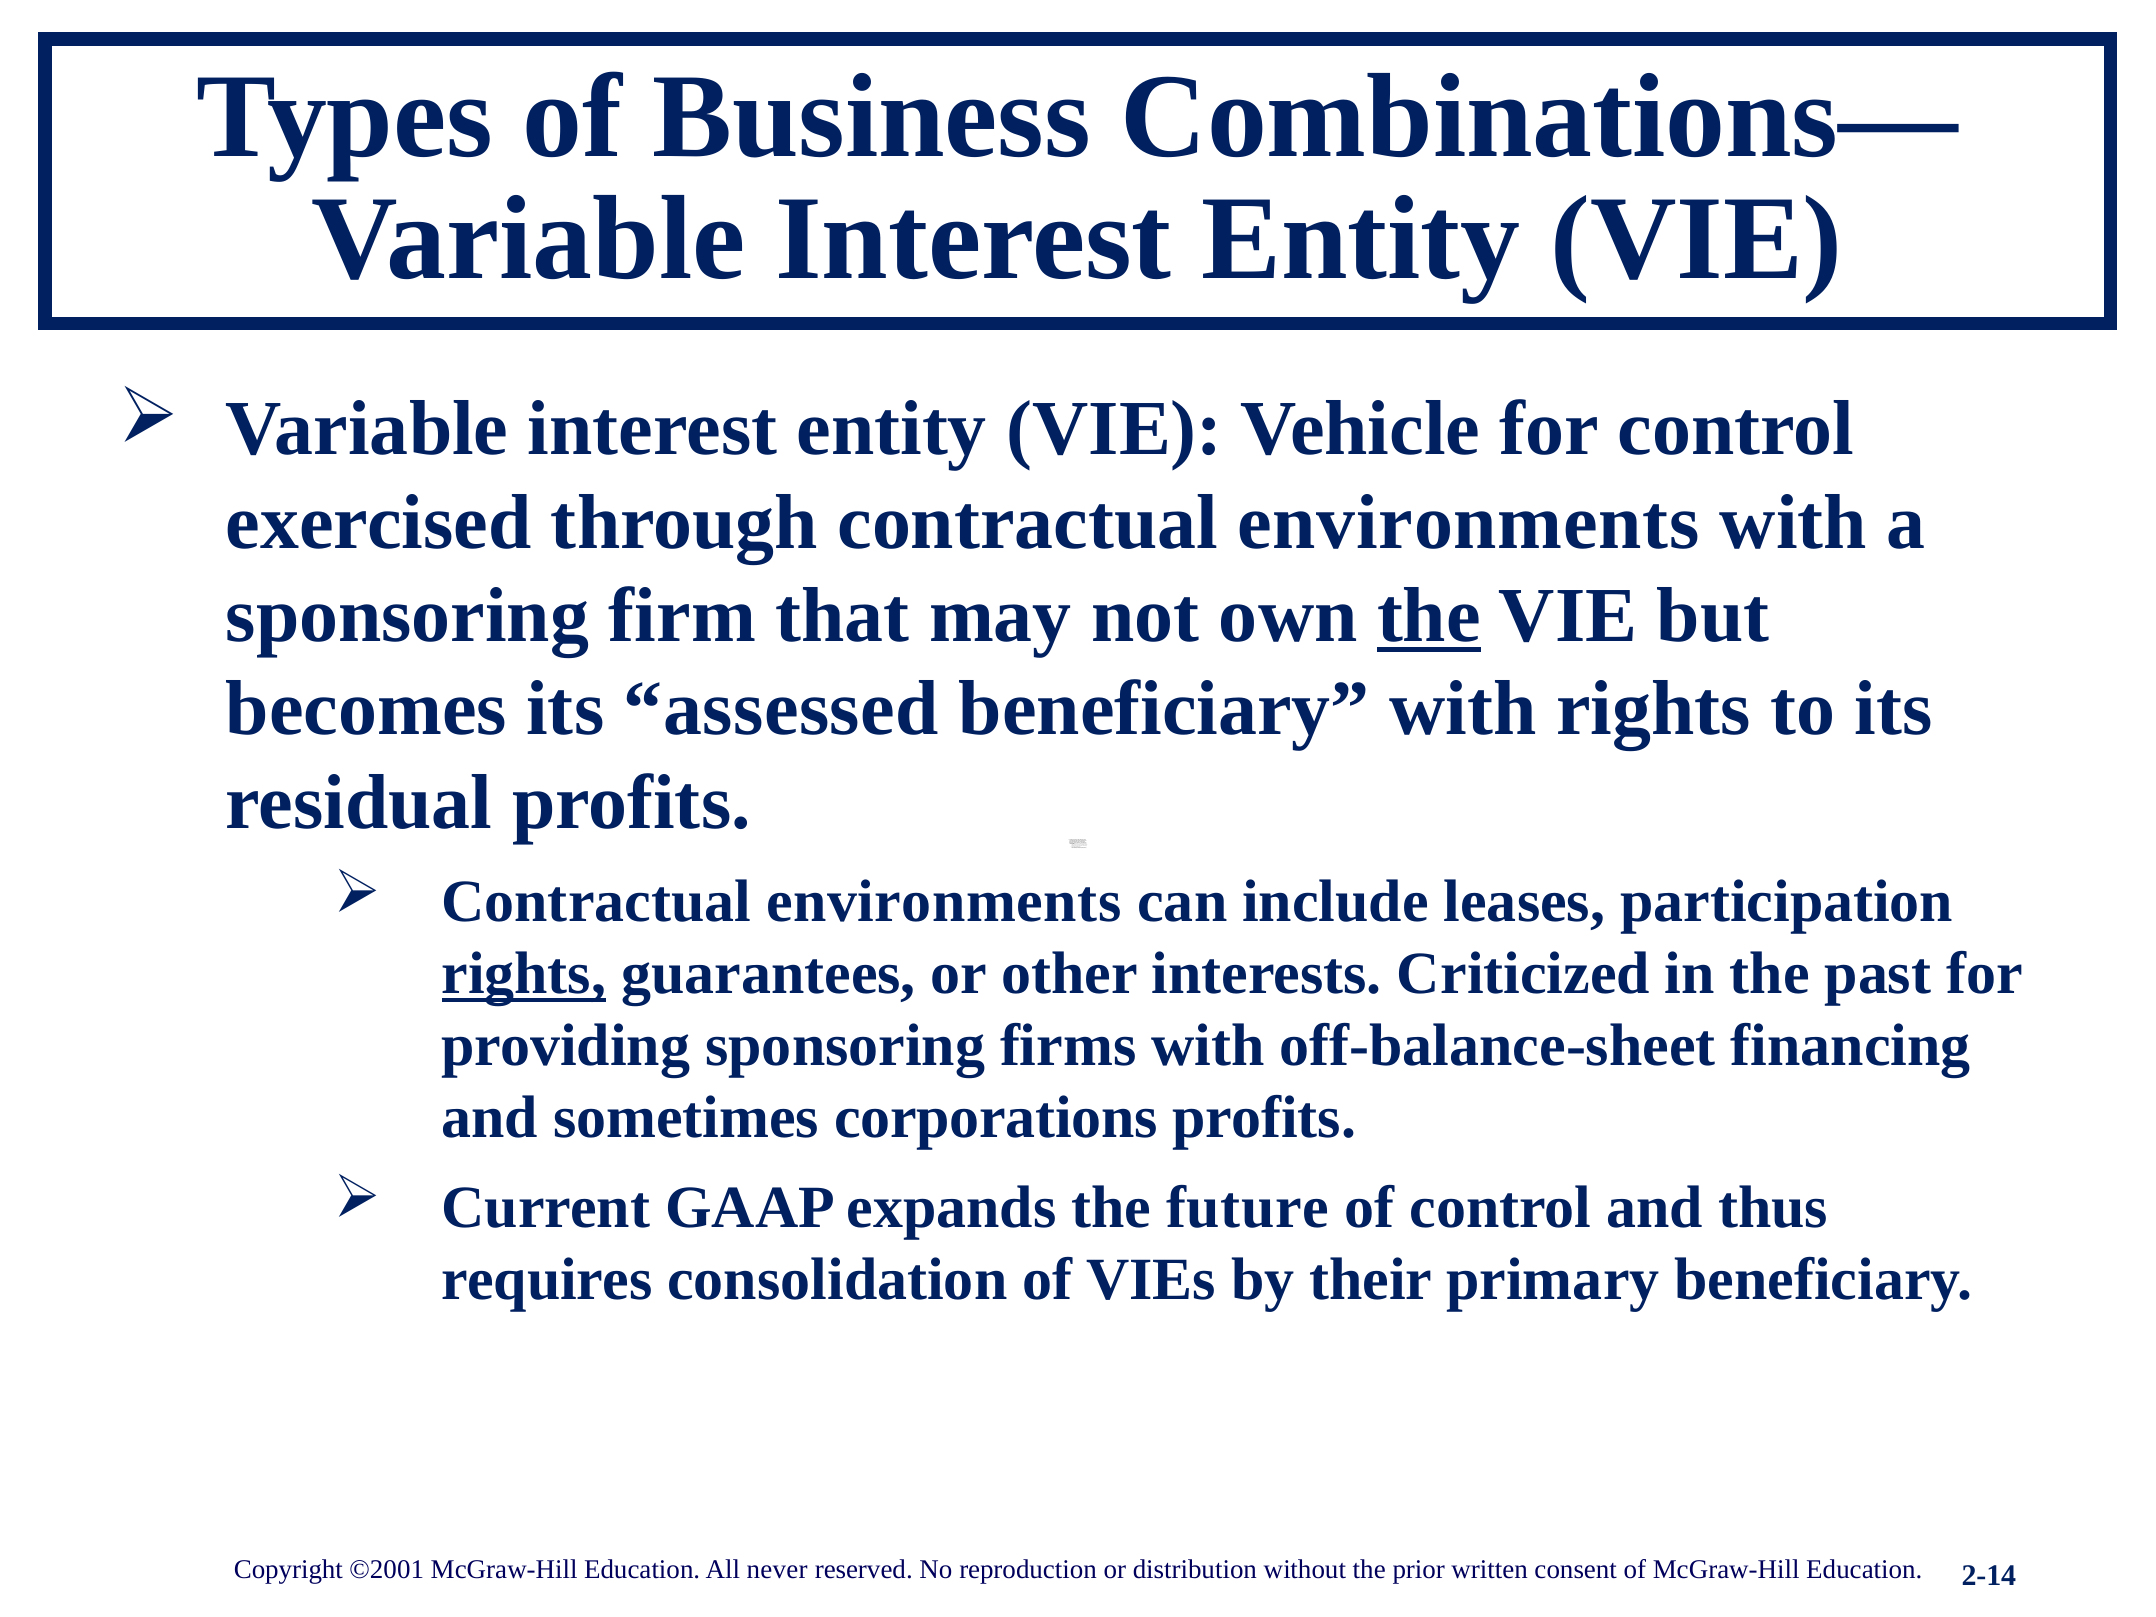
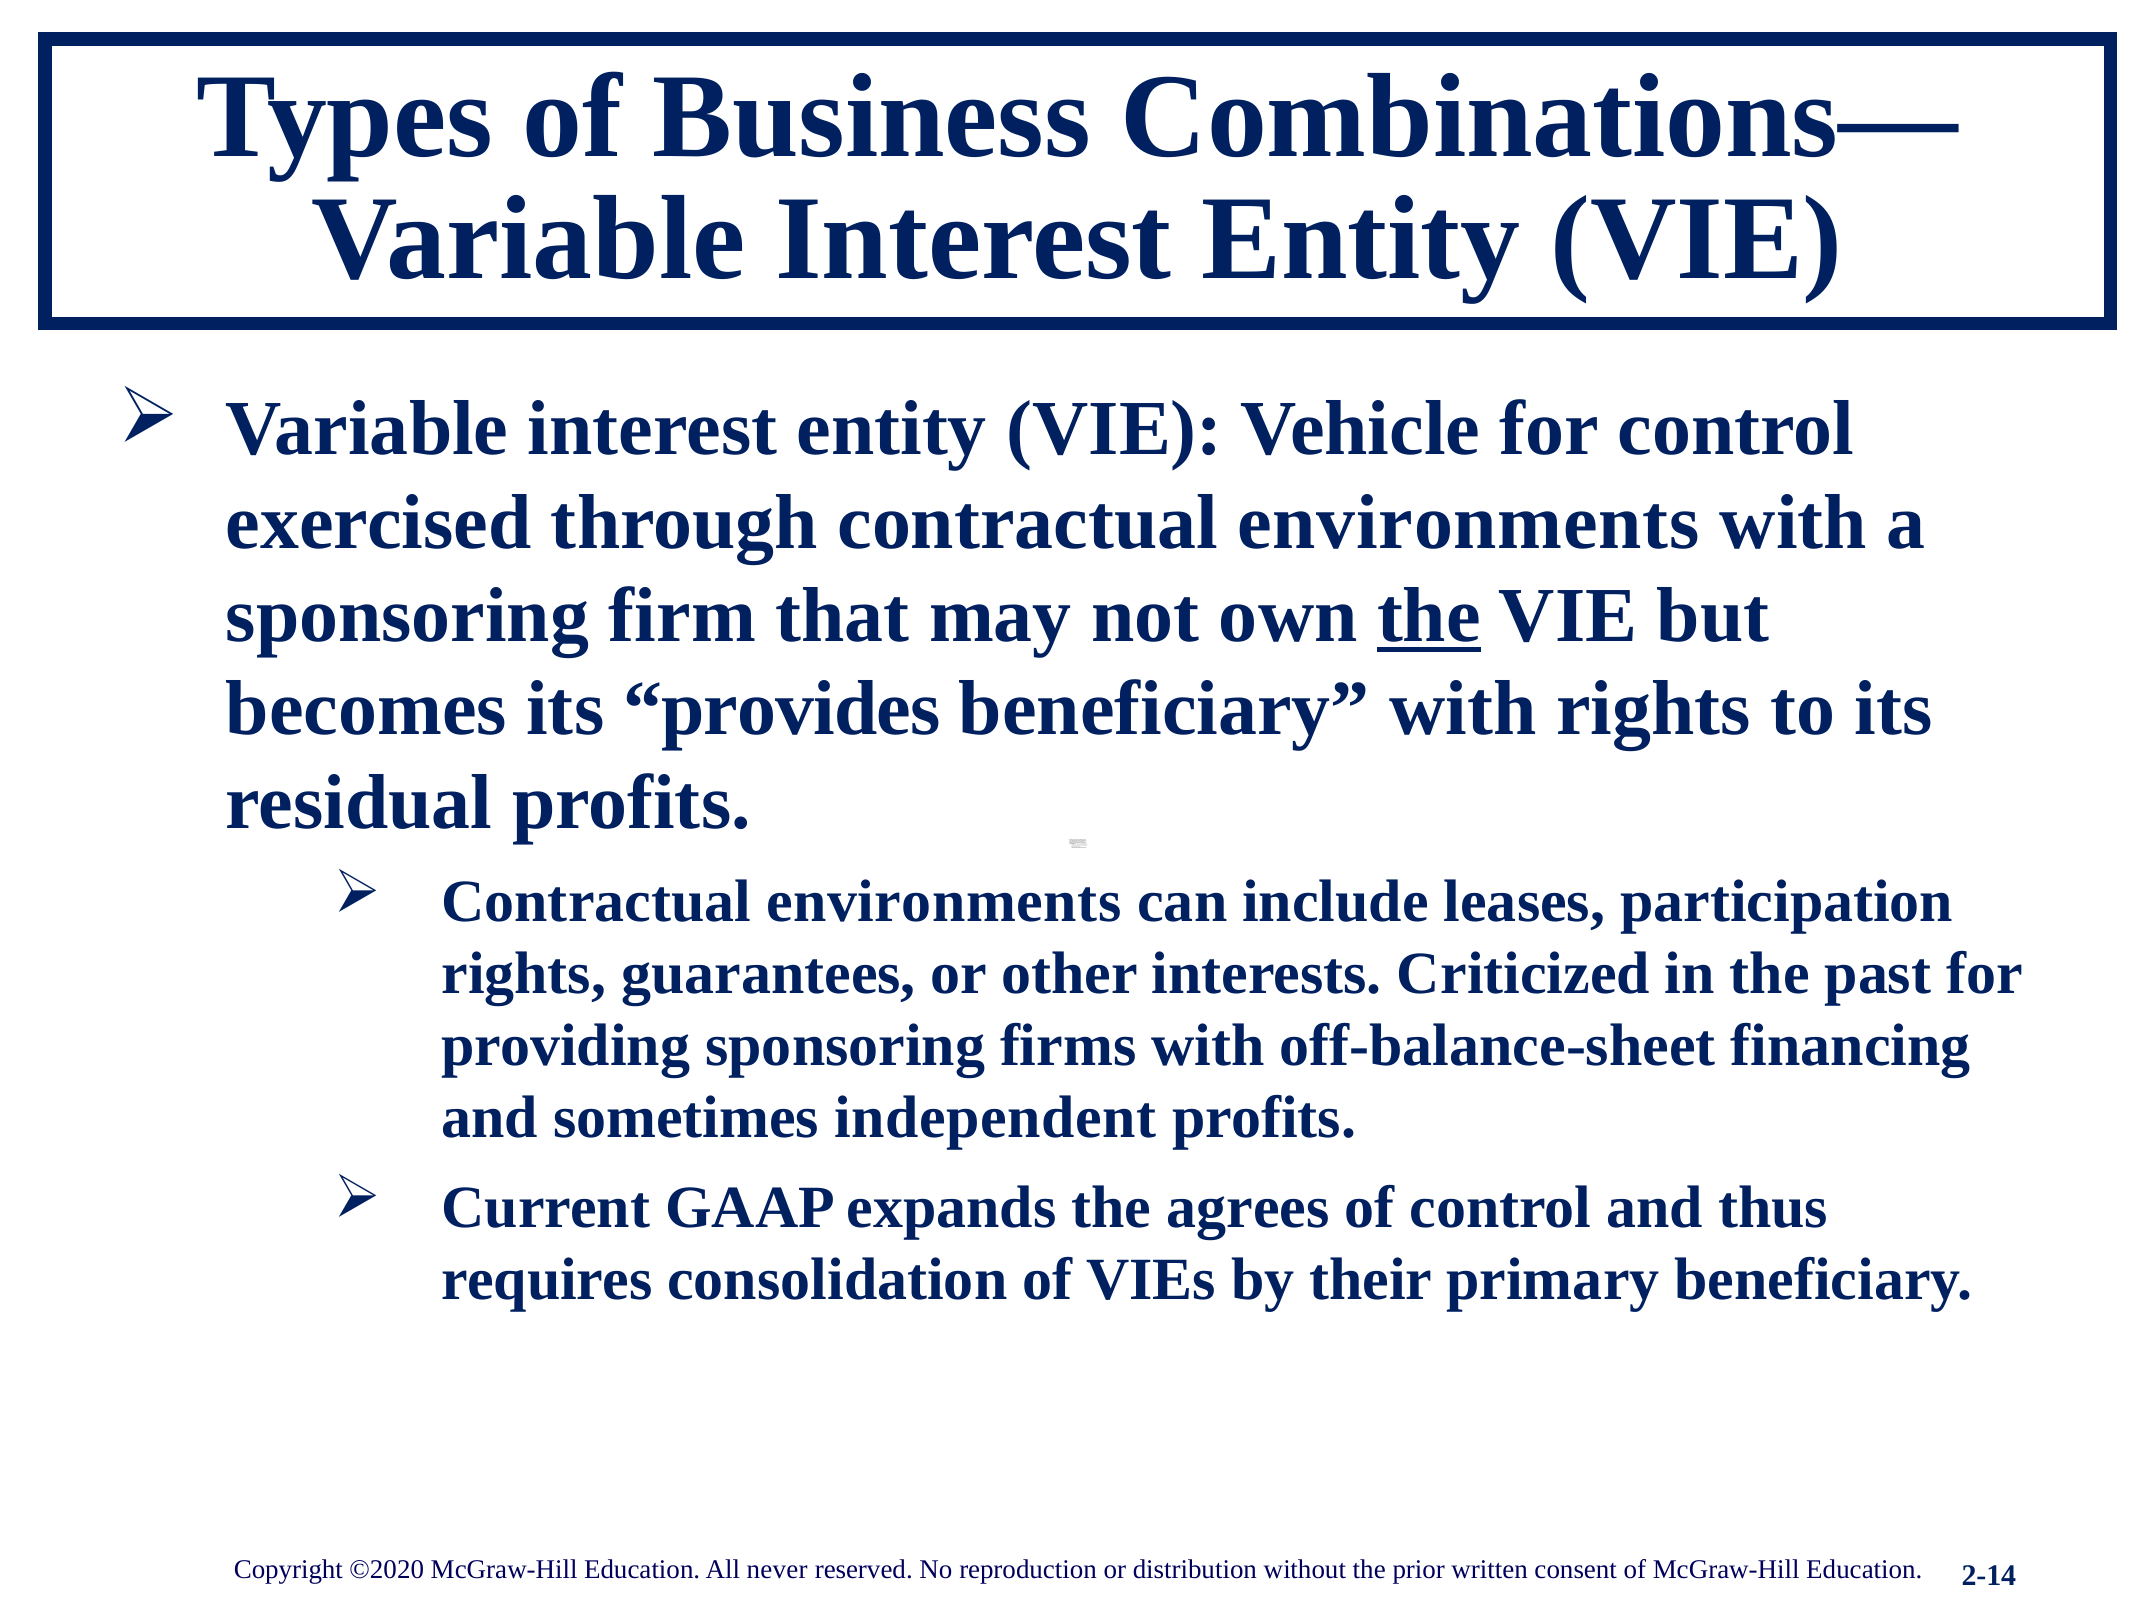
assessed: assessed -> provides (782, 709)
rights underline: present -> none (524, 974)
corporations: corporations -> independent (995, 1118)
future: future -> agrees (1248, 1208)
©2001: ©2001 -> ©2020 (387, 1570)
